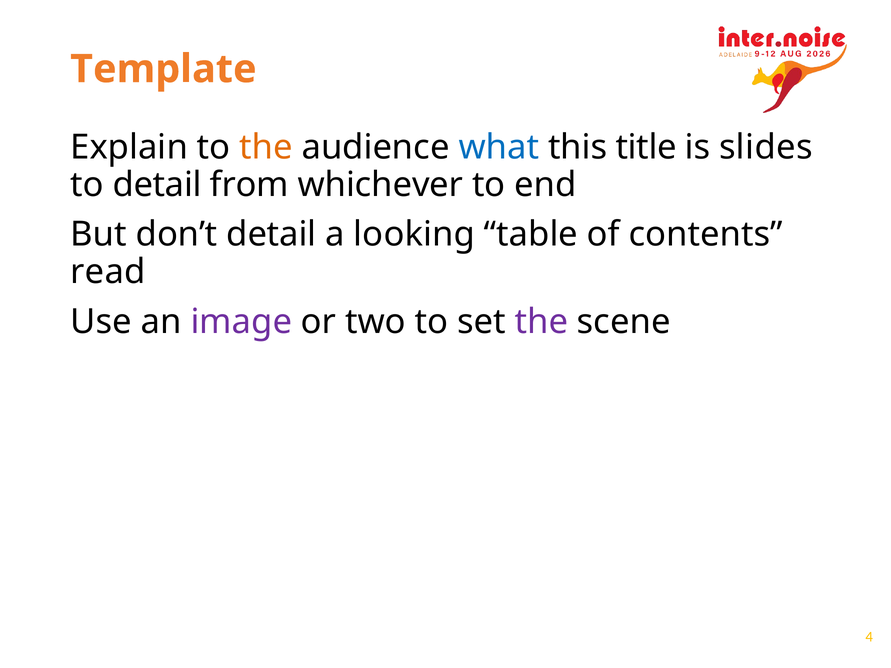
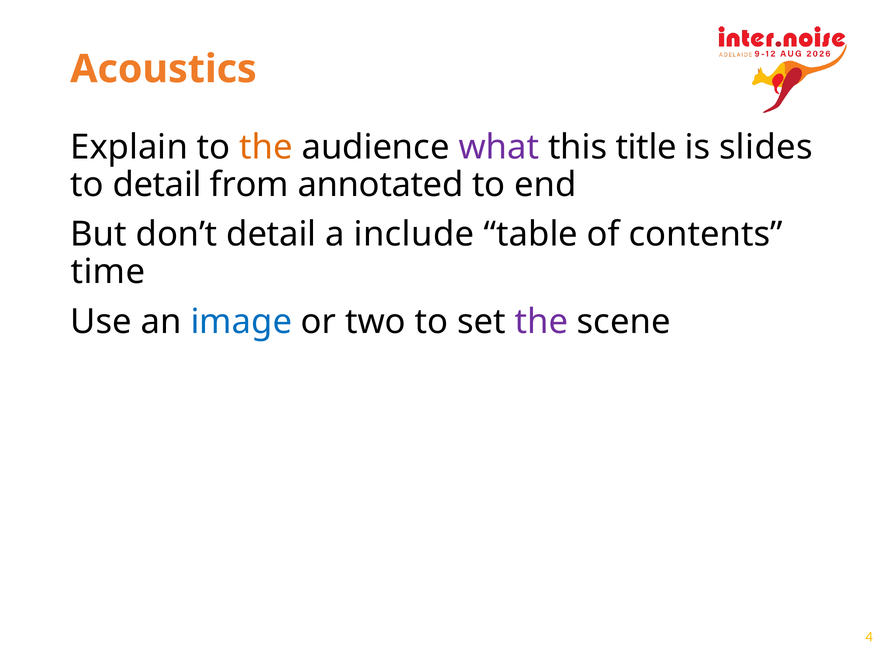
Template: Template -> Acoustics (163, 69)
what colour: blue -> purple (499, 147)
whichever: whichever -> annotated (381, 185)
looking: looking -> include (414, 235)
read: read -> time (108, 272)
image colour: purple -> blue (241, 322)
